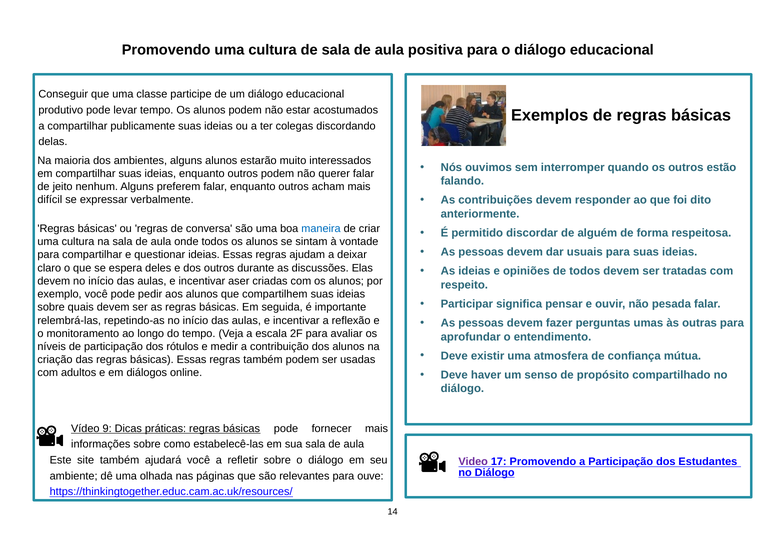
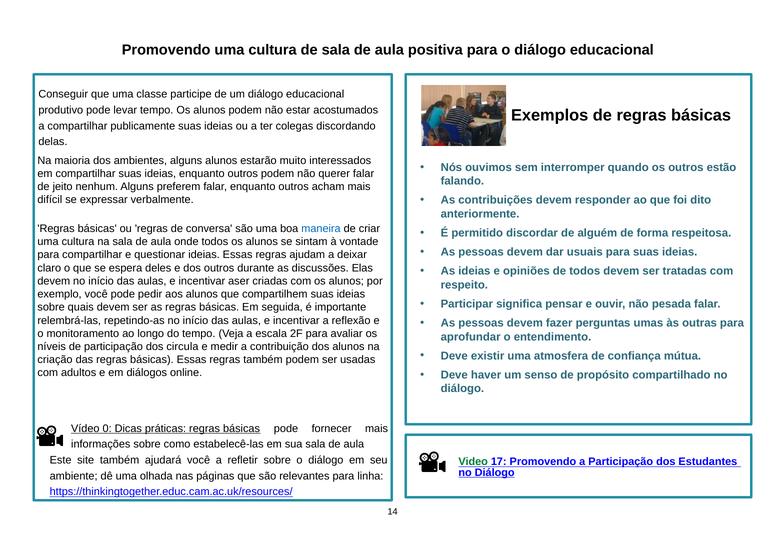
rótulos: rótulos -> circula (182, 346)
9: 9 -> 0 (107, 428)
Video colour: purple -> green (473, 462)
ouve: ouve -> linha (370, 476)
